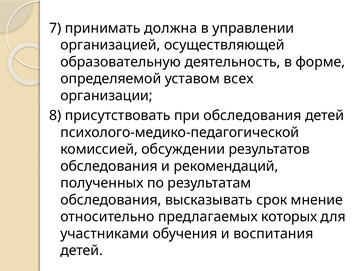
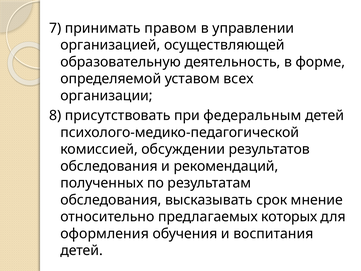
должна: должна -> правом (171, 28)
при обследования: обследования -> федеральным (252, 115)
участниками: участниками -> оформления (105, 233)
